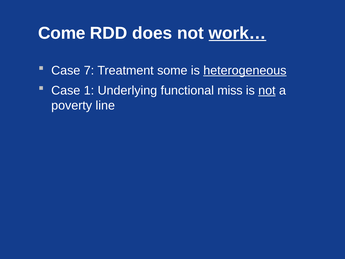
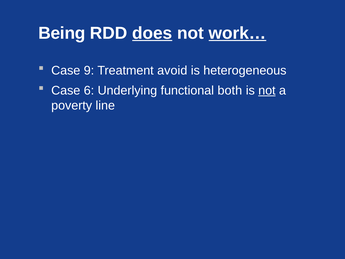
Come: Come -> Being (62, 33)
does underline: none -> present (152, 33)
7: 7 -> 9 (89, 70)
some: some -> avoid (172, 70)
heterogeneous underline: present -> none (245, 70)
1: 1 -> 6 (89, 90)
miss: miss -> both (230, 90)
